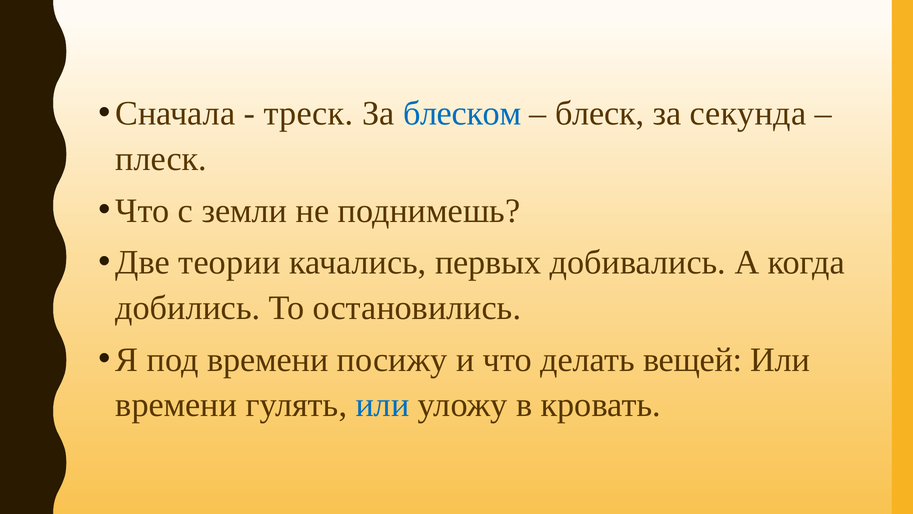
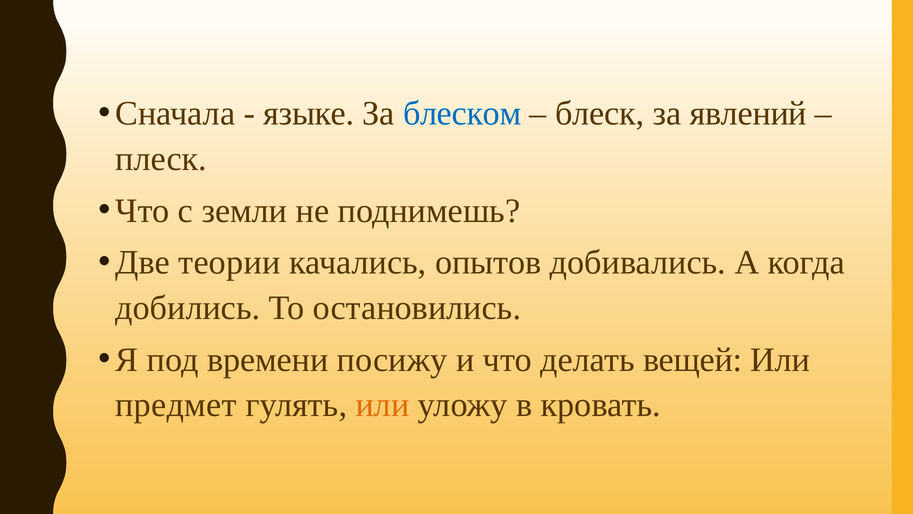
треск: треск -> языке (309, 114)
секунда: секунда -> явлений (748, 114)
первых: первых -> опытов (488, 262)
времени: времени -> предмет (176, 405)
или colour: blue -> orange (382, 405)
